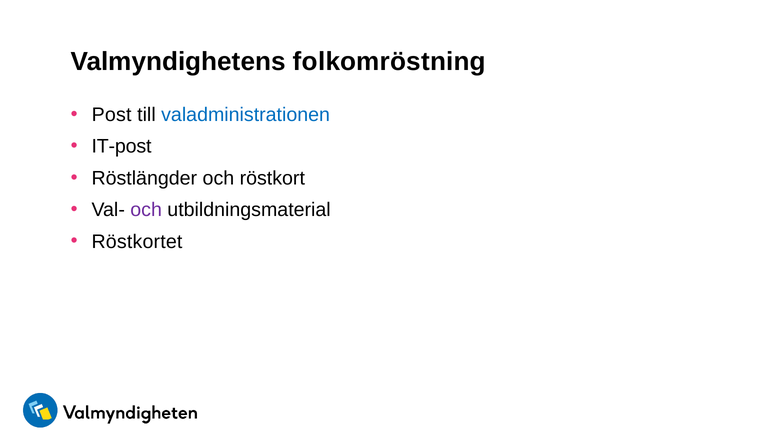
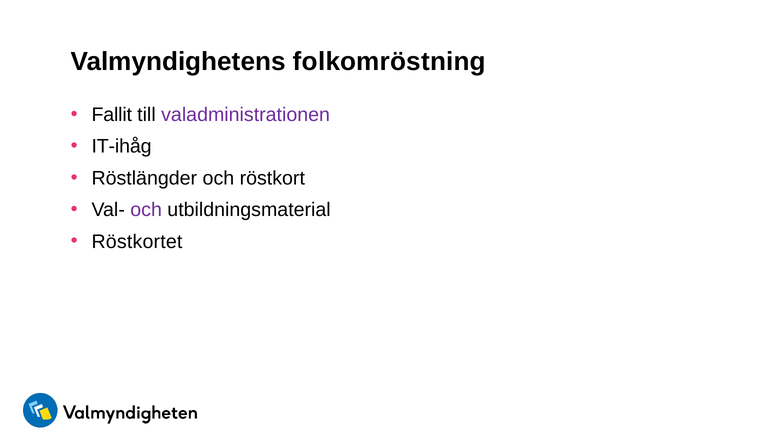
Post: Post -> Fallit (112, 115)
valadministrationen colour: blue -> purple (246, 115)
IT-post: IT-post -> IT-ihåg (122, 146)
